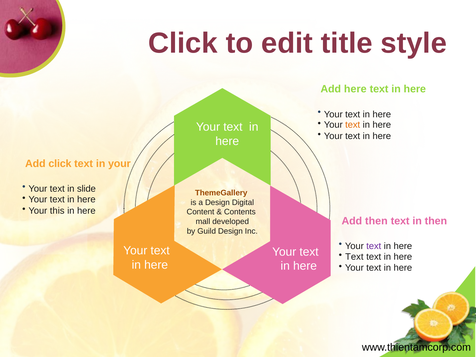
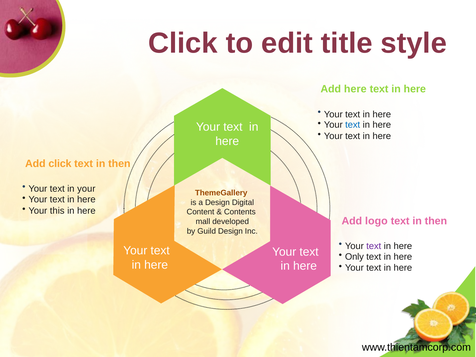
text colour: orange -> blue (353, 125)
your: your -> then (119, 164)
in slide: slide -> your (86, 189)
Add then: then -> logo (376, 221)
Text: Text -> Only (354, 257)
